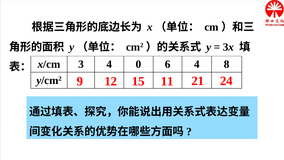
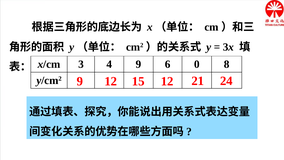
4 0: 0 -> 9 (139, 64)
6 4: 4 -> 0 (197, 64)
15 11: 11 -> 12 (167, 81)
